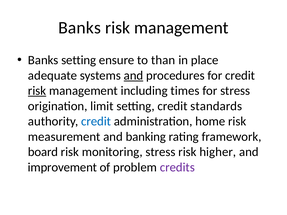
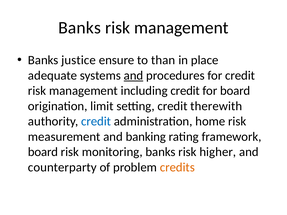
Banks setting: setting -> justice (79, 60)
risk underline: present -> none (37, 91)
including times: times -> credit (185, 91)
for stress: stress -> board (235, 91)
standards: standards -> therewith (216, 106)
monitoring stress: stress -> banks (161, 152)
improvement: improvement -> counterparty (62, 167)
credits colour: purple -> orange (177, 167)
